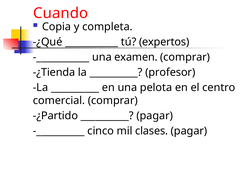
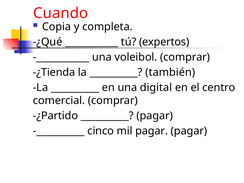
examen: examen -> voleibol (136, 57)
profesor: profesor -> también (170, 72)
pelota: pelota -> digital (156, 88)
mil clases: clases -> pagar (152, 131)
